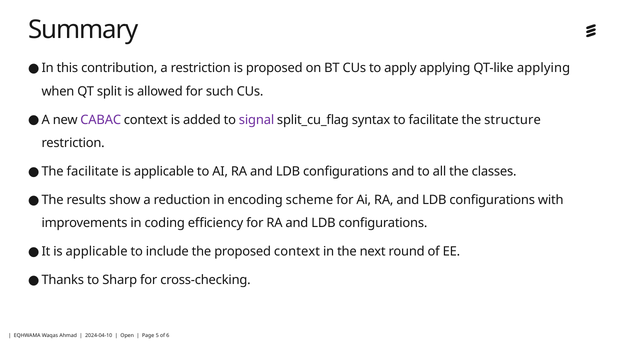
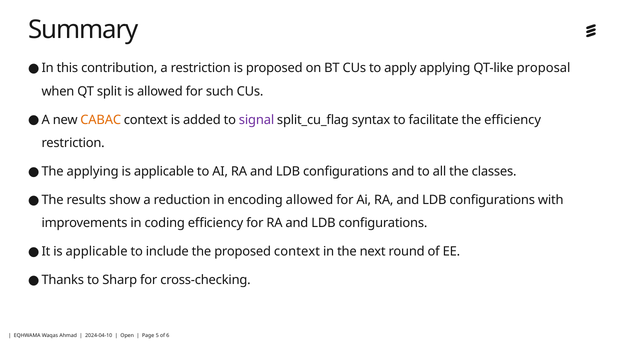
QT-like applying: applying -> proposal (544, 68)
CABAC colour: purple -> orange (101, 120)
the structure: structure -> efficiency (513, 120)
The facilitate: facilitate -> applying (93, 171)
encoding scheme: scheme -> allowed (309, 200)
